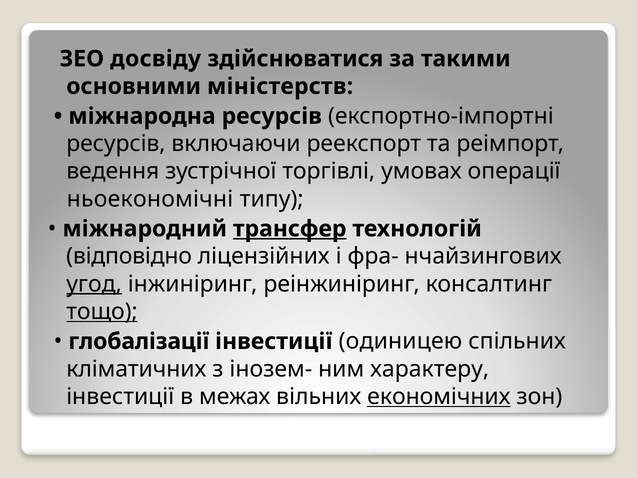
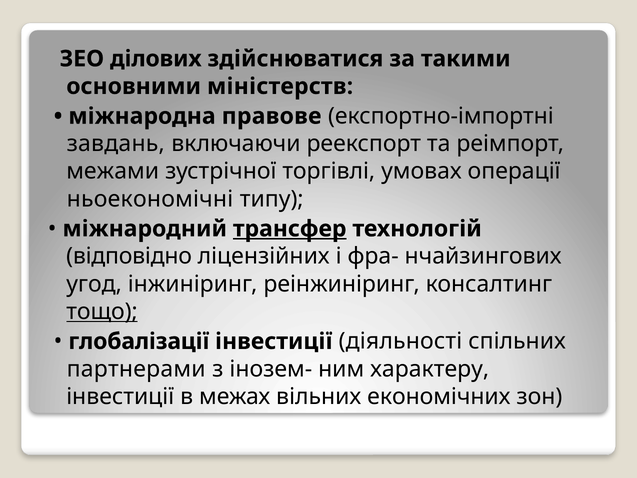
досвіду: досвіду -> ділових (156, 59)
міжнародна ресурсів: ресурсів -> правове (272, 116)
ресурсів: ресурсів -> завдань (116, 144)
ведення: ведення -> межами (113, 171)
угод underline: present -> none (94, 284)
одиницею: одиницею -> діяльності (400, 341)
кліматичних: кліматичних -> партнерами (136, 369)
економічних underline: present -> none (439, 396)
